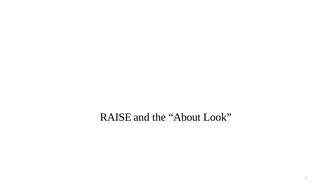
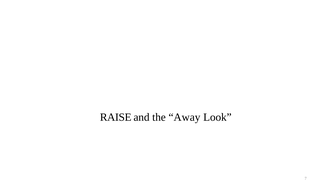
About: About -> Away (184, 117)
